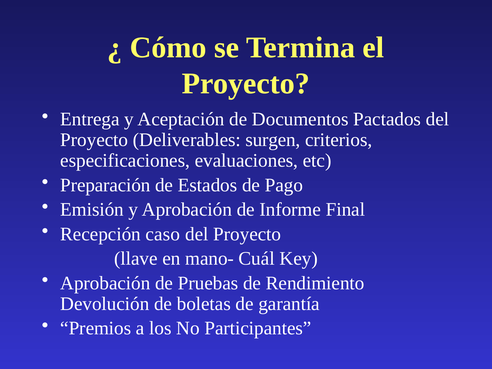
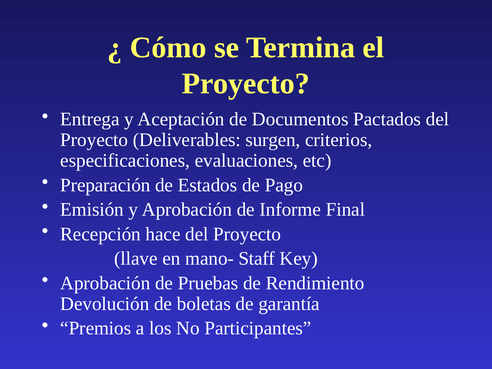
caso: caso -> hace (163, 234)
Cuál: Cuál -> Staff (257, 259)
